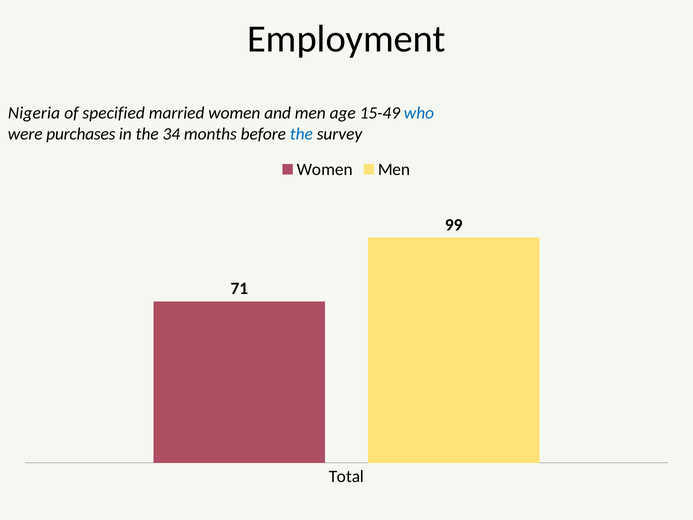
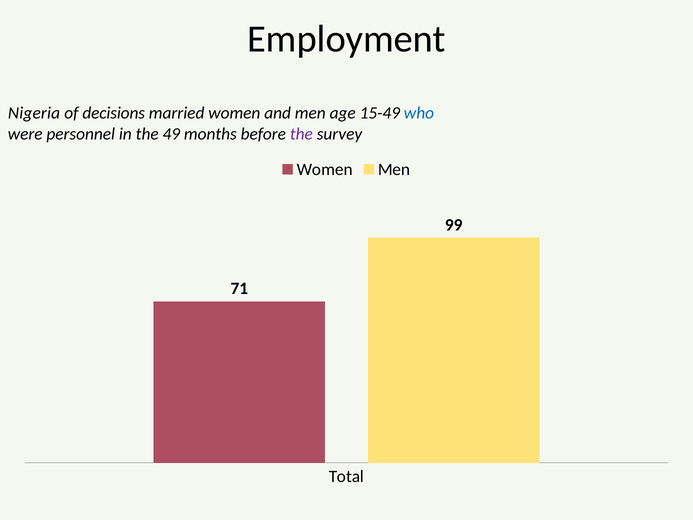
specified: specified -> decisions (114, 113)
purchases: purchases -> personnel (81, 134)
34: 34 -> 49 (171, 134)
the colour: blue -> purple (301, 134)
